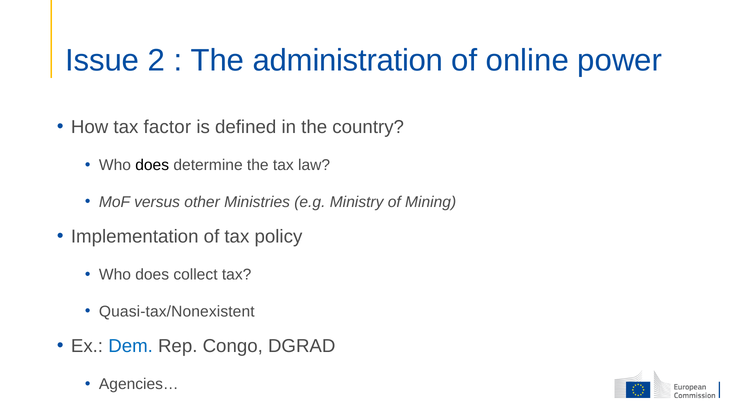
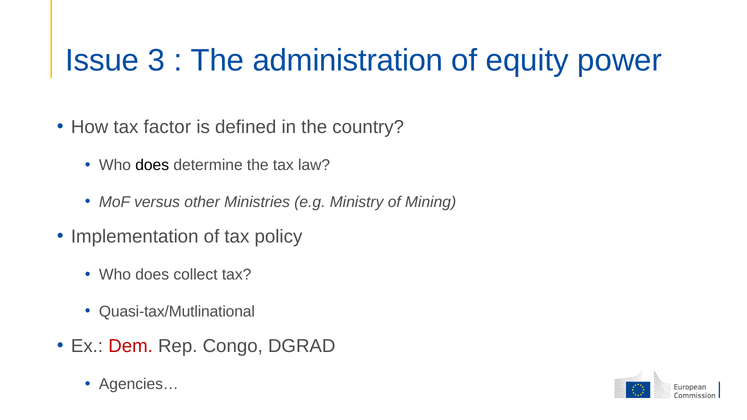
2: 2 -> 3 (157, 60)
online: online -> equity (527, 60)
Quasi-tax/Nonexistent: Quasi-tax/Nonexistent -> Quasi-tax/Mutlinational (177, 312)
Dem colour: blue -> red (131, 346)
